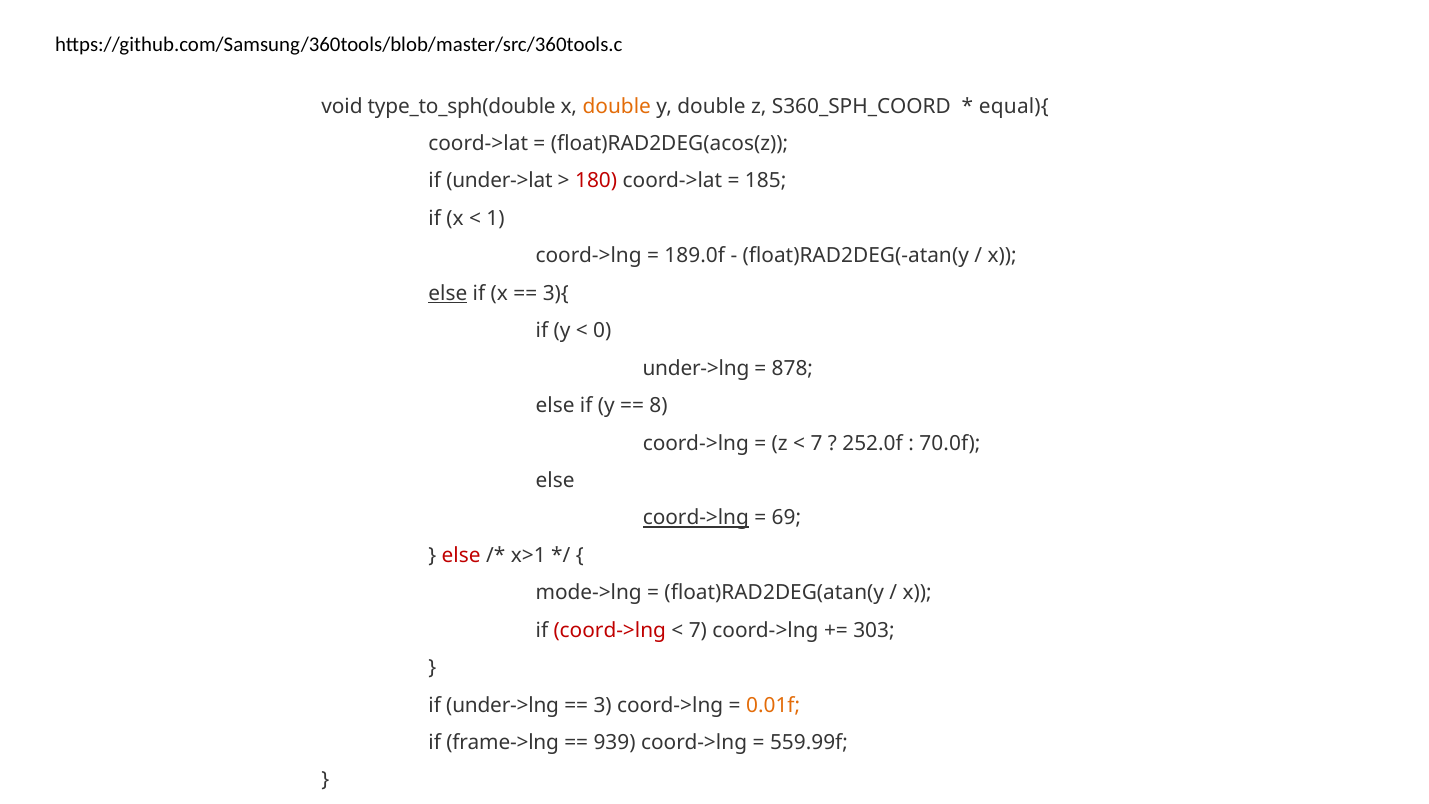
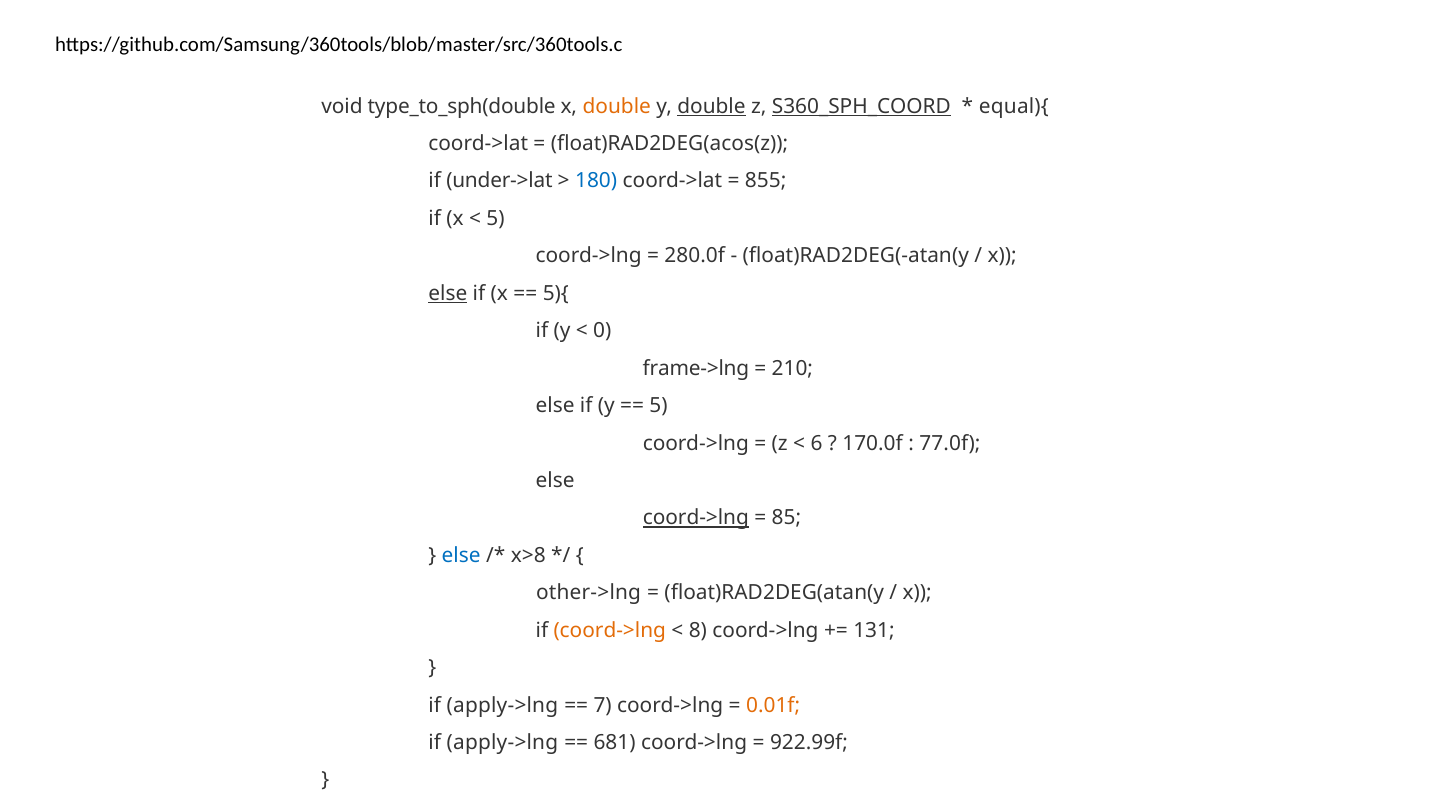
double underline: none -> present (711, 106)
S360_SPH_COORD underline: none -> present (861, 106)
180 colour: red -> blue (596, 181)
185: 185 -> 855 (766, 181)
1: 1 -> 5 (496, 218)
189.0f: 189.0f -> 280.0f (695, 256)
3){: 3){ -> 5){ (556, 293)
under->lng: under->lng -> frame->lng (696, 368)
878: 878 -> 210 (792, 368)
8: 8 -> 5 (659, 406)
7: 7 -> 6 (817, 443)
252.0f: 252.0f -> 170.0f (873, 443)
70.0f: 70.0f -> 77.0f (950, 443)
69: 69 -> 85 (786, 518)
else colour: red -> blue (461, 555)
x>1: x>1 -> x>8 (528, 555)
mode->lng: mode->lng -> other->lng (589, 593)
coord->lng colour: red -> orange (610, 630)
7: 7 -> 8 (698, 630)
303: 303 -> 131 (874, 630)
under->lng: under->lng -> apply->lng (502, 705)
3: 3 -> 7 (603, 705)
frame->lng: frame->lng -> apply->lng (502, 742)
939: 939 -> 681 (615, 742)
559.99f: 559.99f -> 922.99f (809, 742)
